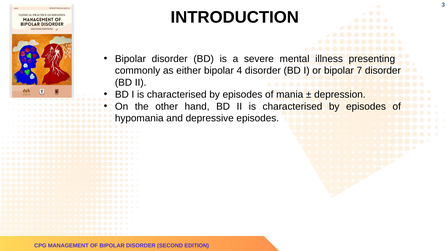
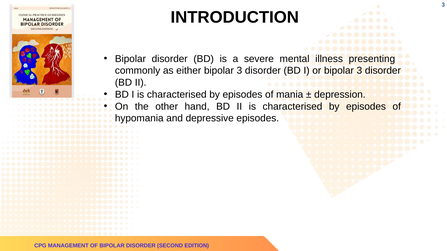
either bipolar 4: 4 -> 3 (239, 71)
or bipolar 7: 7 -> 3 (359, 71)
